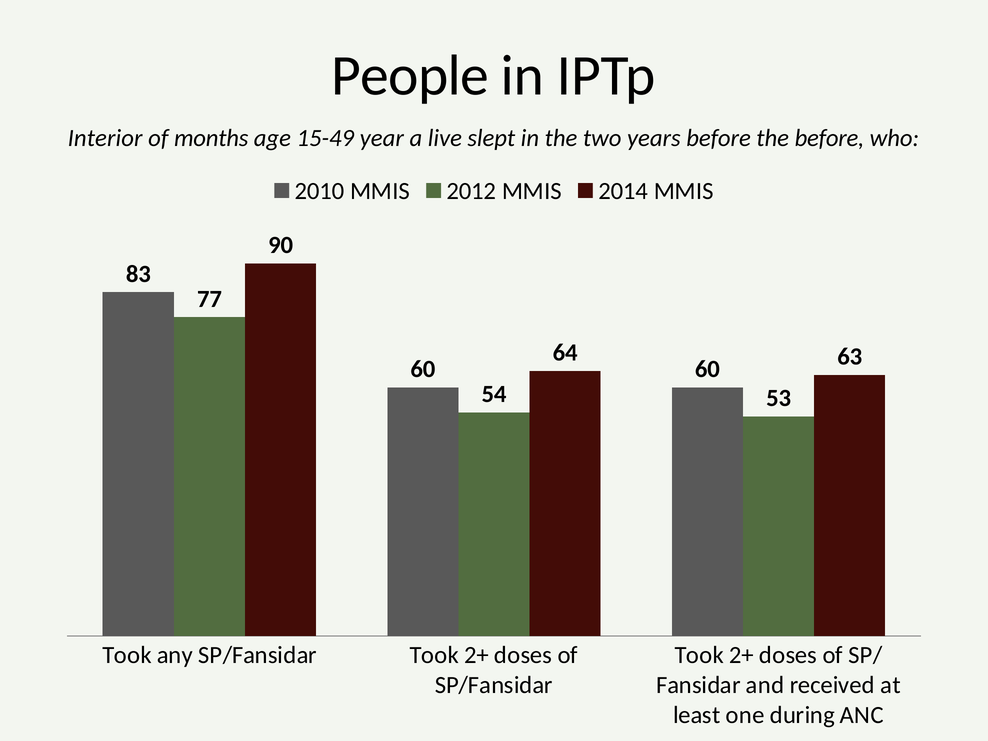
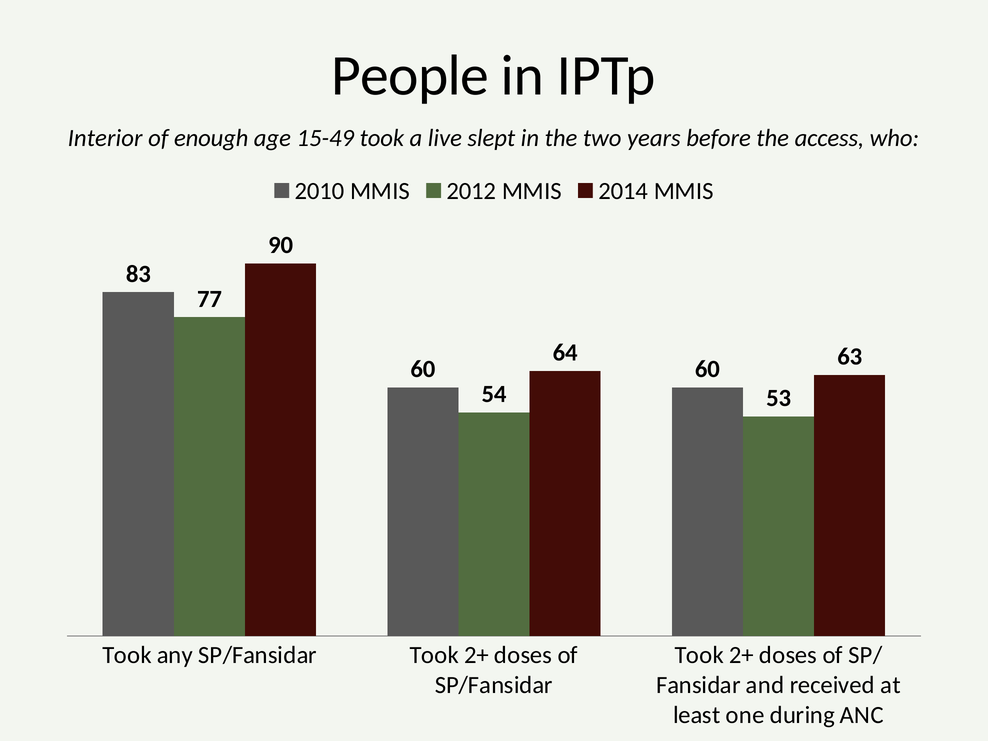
months: months -> enough (211, 138)
15-49 year: year -> took (382, 138)
the before: before -> access (829, 138)
